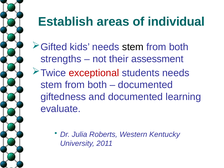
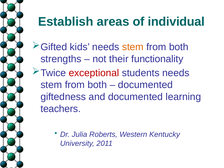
stem colour: black -> orange (133, 47)
assessment: assessment -> functionality (157, 59)
evaluate: evaluate -> teachers (61, 109)
